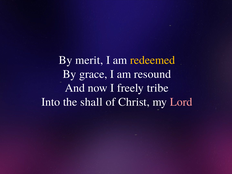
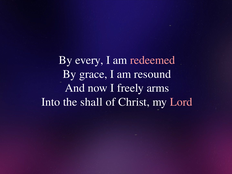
merit: merit -> every (89, 60)
redeemed colour: yellow -> pink (153, 60)
tribe: tribe -> arms (158, 88)
